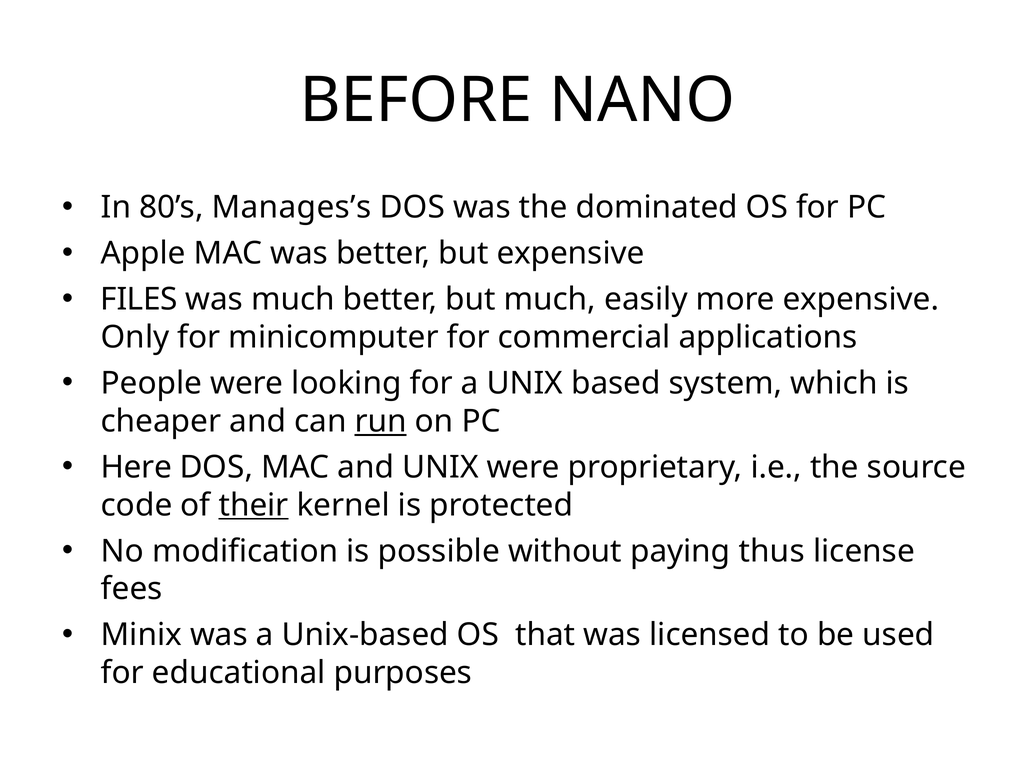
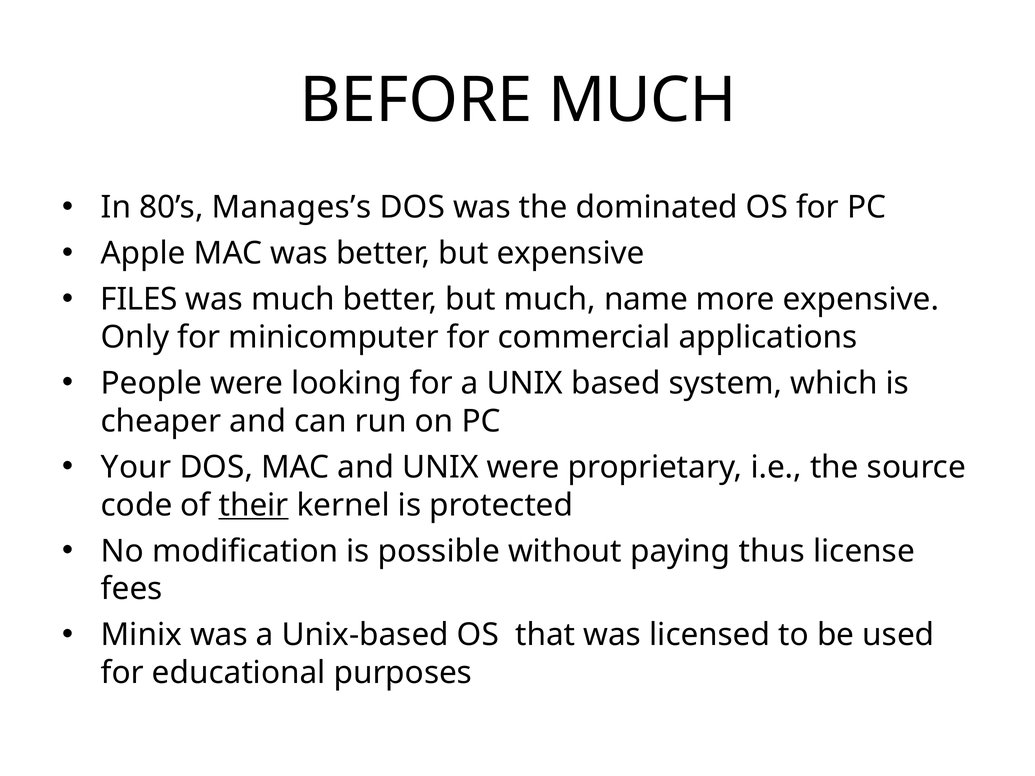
BEFORE NANO: NANO -> MUCH (642, 100)
easily: easily -> name (646, 299)
run underline: present -> none (381, 421)
Here: Here -> Your (136, 467)
